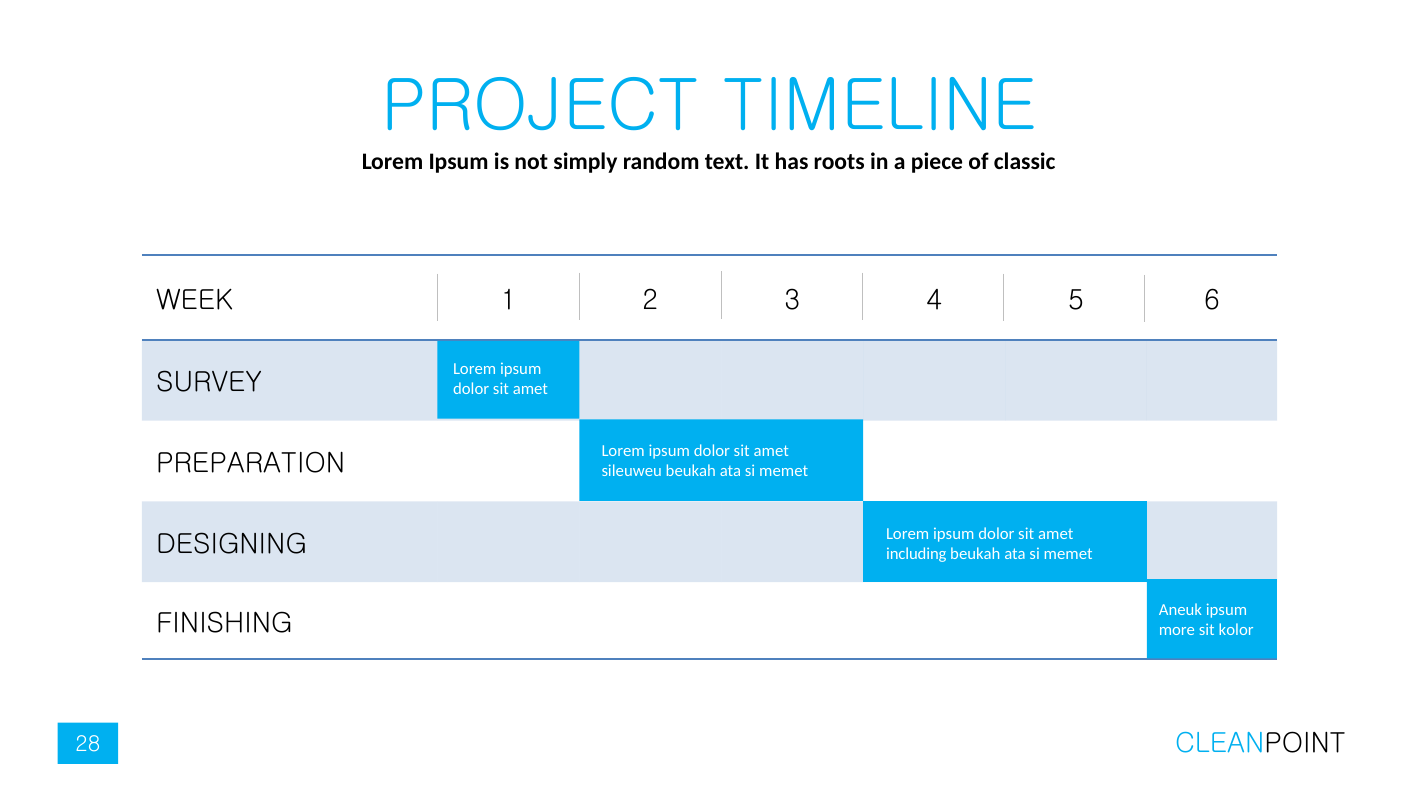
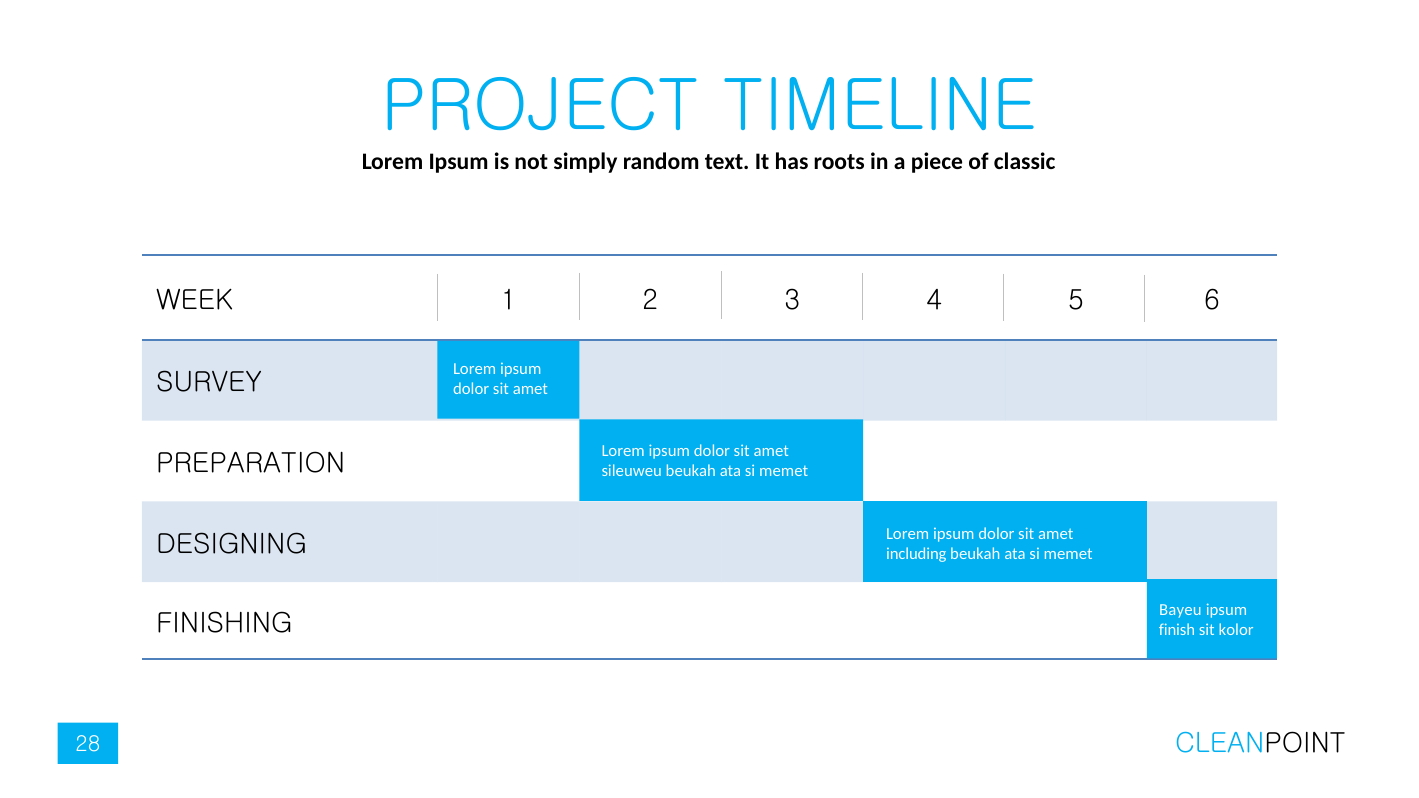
Aneuk: Aneuk -> Bayeu (1180, 610)
more: more -> finish (1177, 630)
